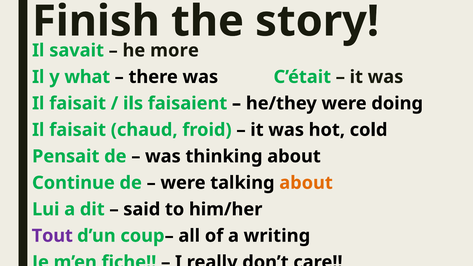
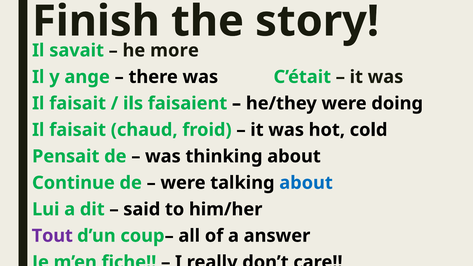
what: what -> ange (87, 77)
about colour: orange -> blue (306, 183)
writing: writing -> answer (277, 236)
